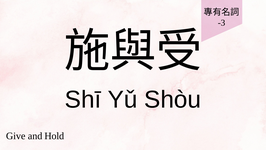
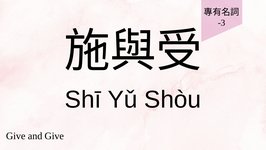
and Hold: Hold -> Give (54, 136)
